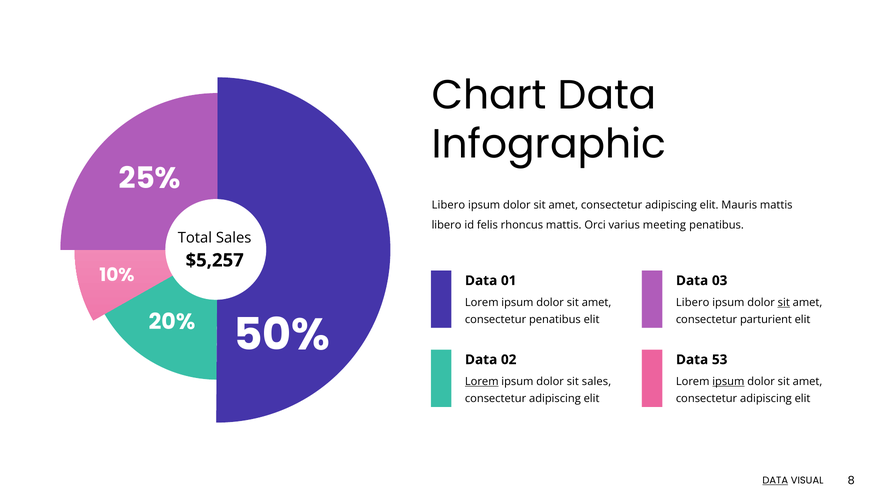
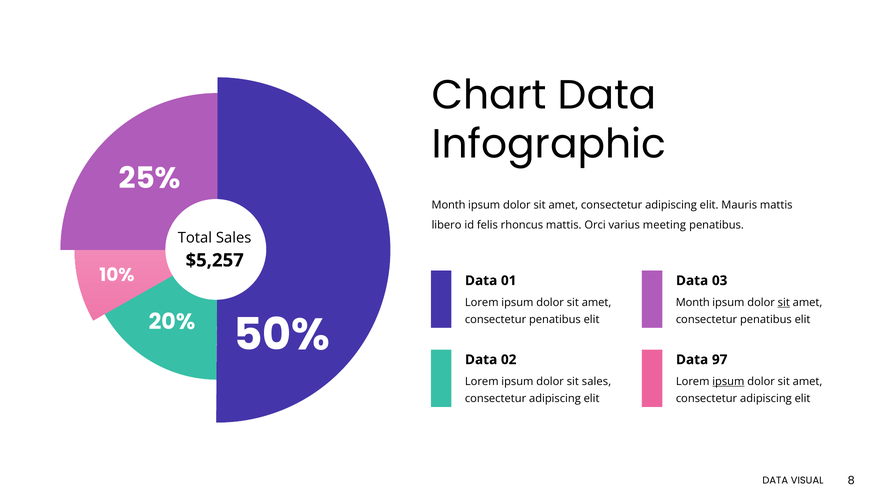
Libero: Libero -> Month (449, 205)
Libero: Libero -> Month (693, 303)
parturient: parturient -> penatibus (766, 320)
53: 53 -> 97 (720, 360)
Lorem underline: present -> none (482, 382)
DATA underline: present -> none (775, 481)
